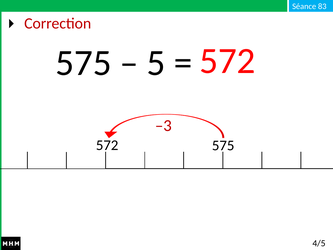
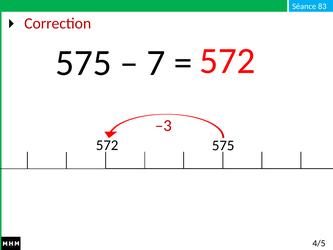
5: 5 -> 7 (156, 63)
